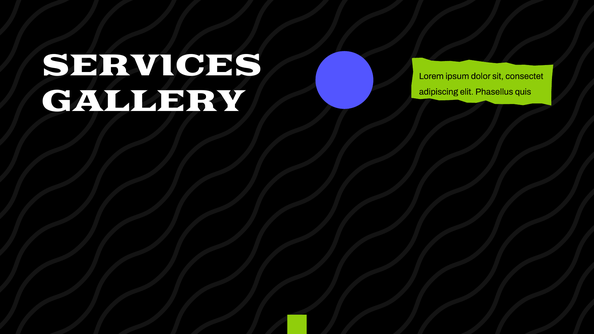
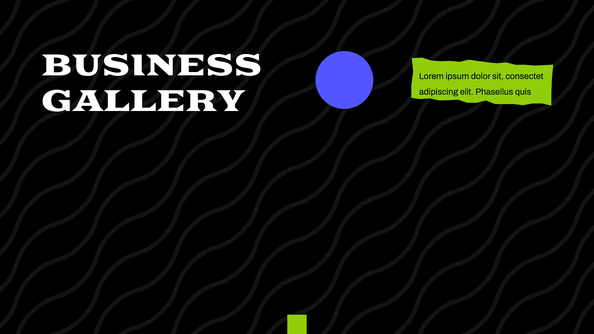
SERVICES: SERVICES -> BUSINESS (152, 66)
